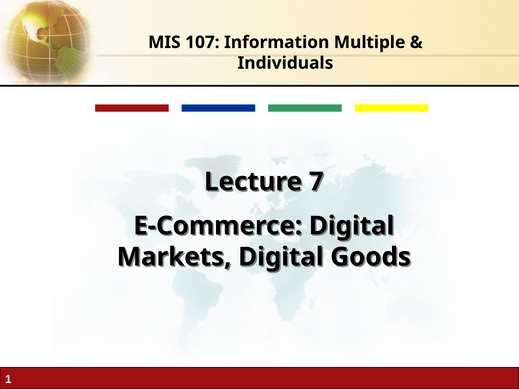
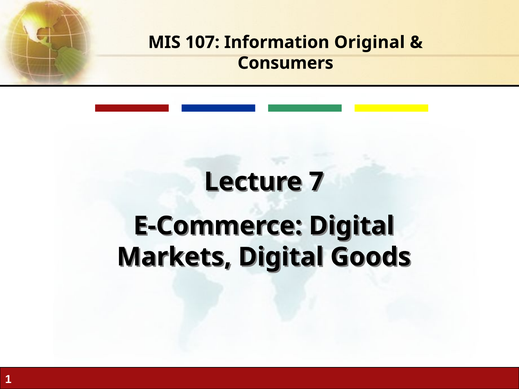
Multiple: Multiple -> Original (369, 42)
Individuals: Individuals -> Consumers (286, 63)
